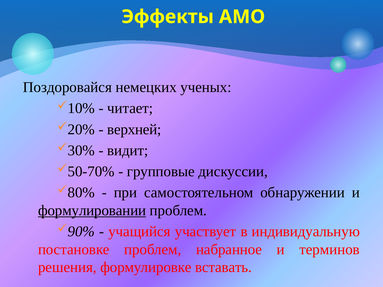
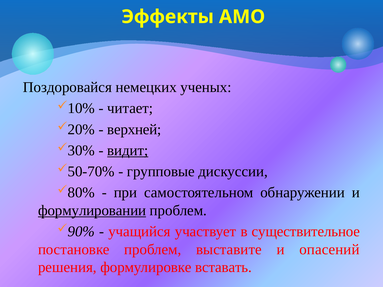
видит underline: none -> present (128, 151)
индивидуальную: индивидуальную -> существительное (306, 232)
набранное: набранное -> выставите (229, 250)
терминов: терминов -> опасений (329, 250)
